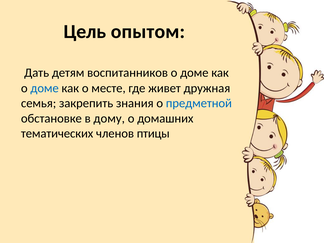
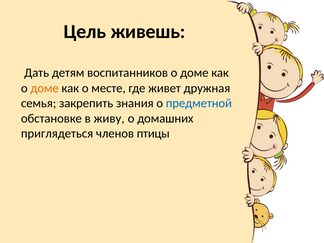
опытом: опытом -> живешь (148, 32)
доме colour: blue -> orange (45, 88)
дому: дому -> живу (109, 118)
тематических: тематических -> приглядеться (57, 133)
